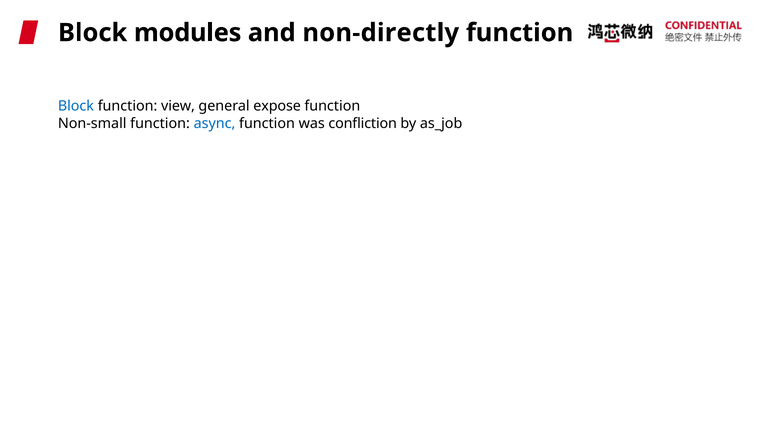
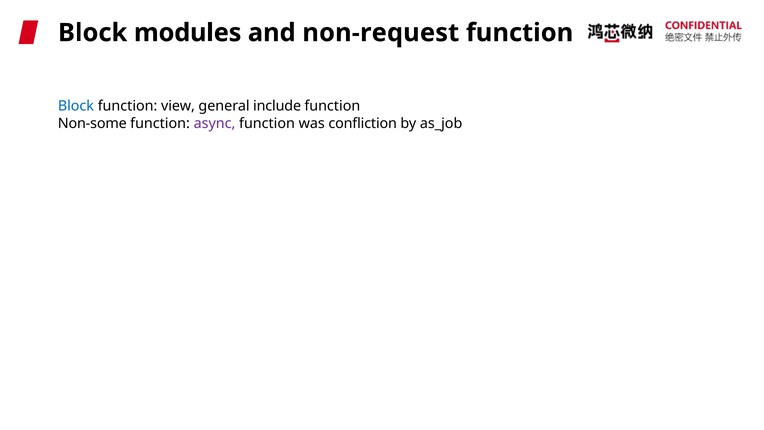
non-directly: non-directly -> non-request (381, 33)
expose: expose -> include (277, 106)
Non-small: Non-small -> Non-some (92, 123)
async colour: blue -> purple (215, 123)
